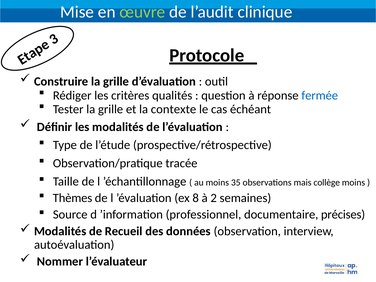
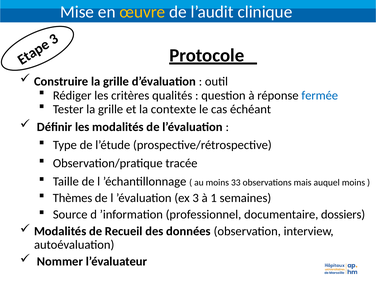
œuvre colour: light green -> yellow (142, 12)
35: 35 -> 33 (236, 182)
collège: collège -> auquel (327, 182)
ex 8: 8 -> 3 (196, 198)
2: 2 -> 1 (214, 198)
précises: précises -> dossiers (343, 215)
